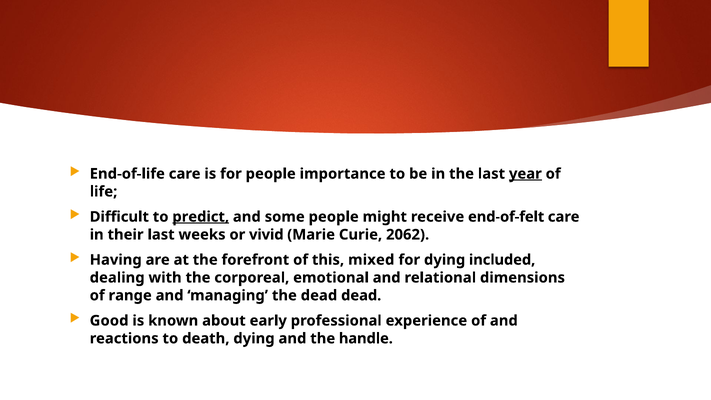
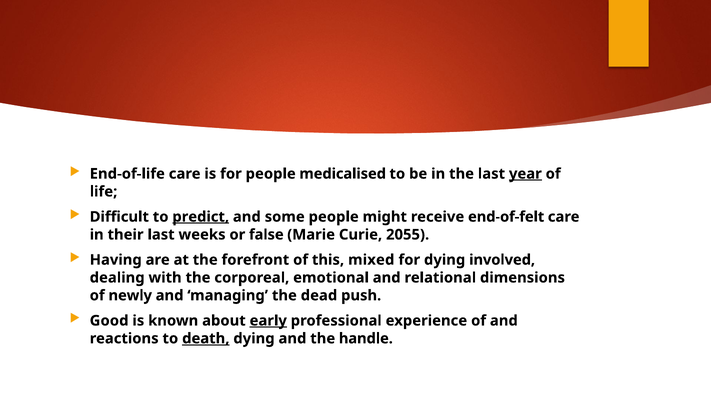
importance: importance -> medicalised (343, 174)
vivid: vivid -> false (266, 235)
2062: 2062 -> 2055 (408, 235)
included: included -> involved (502, 260)
range: range -> newly (130, 295)
dead dead: dead -> push (361, 295)
early underline: none -> present (268, 321)
death underline: none -> present (206, 338)
